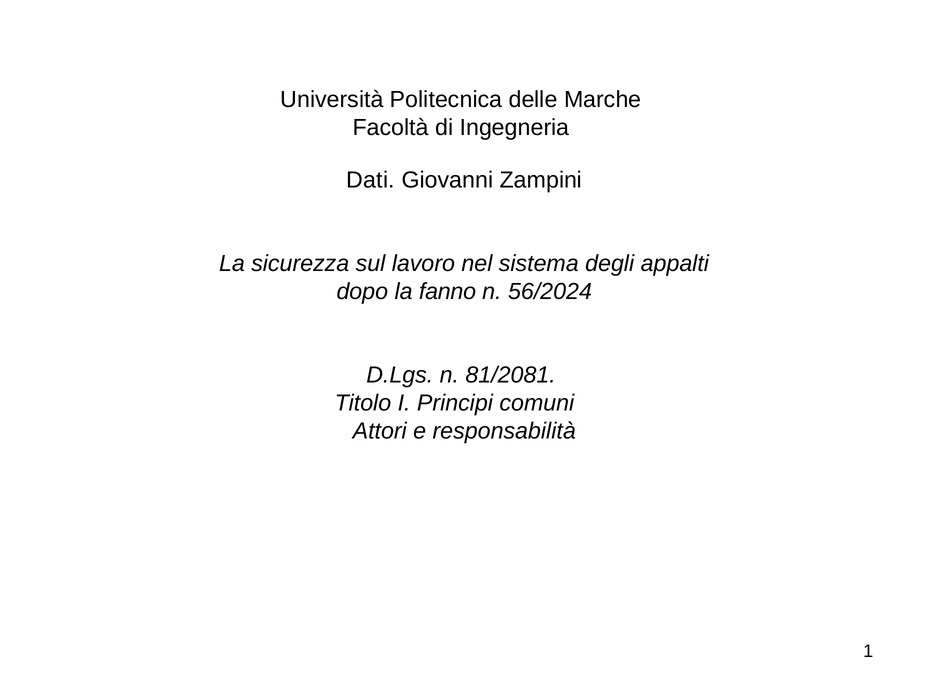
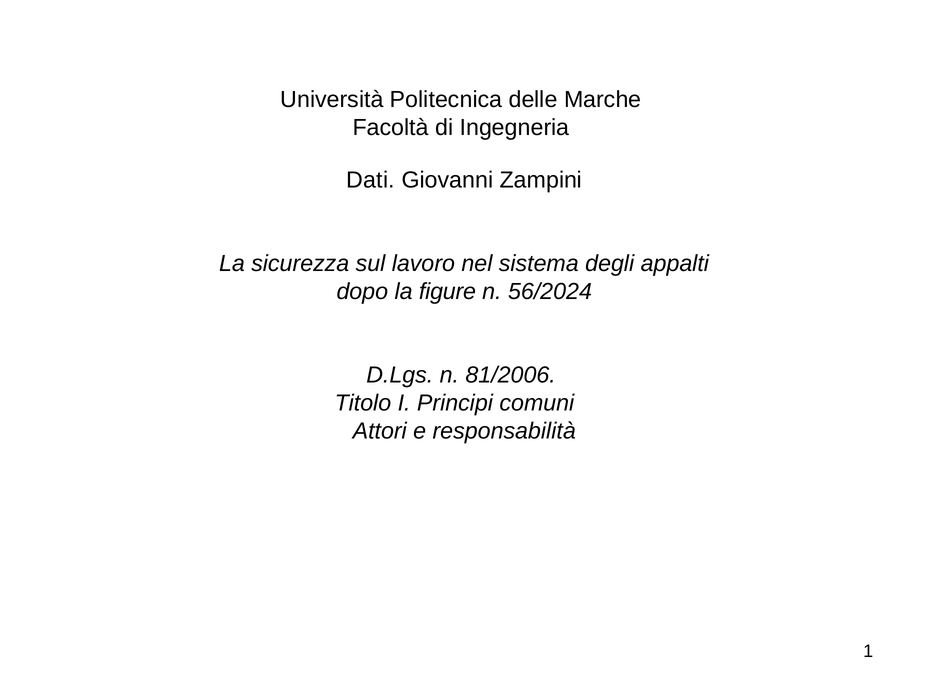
fanno: fanno -> figure (447, 291)
81/2081: 81/2081 -> 81/2006 (511, 375)
